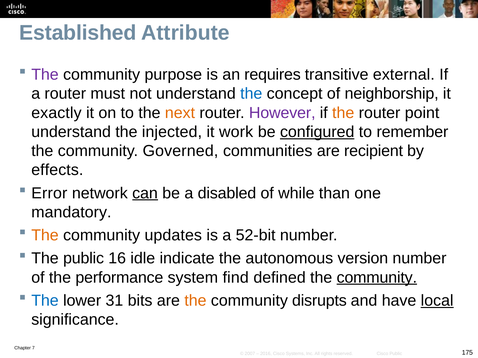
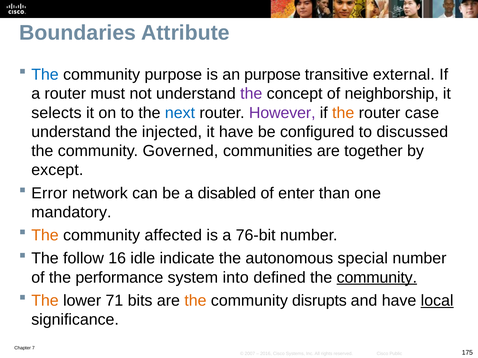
Established: Established -> Boundaries (78, 33)
The colour: purple -> blue (45, 75)
an requires: requires -> purpose (273, 75)
the colour: blue -> purple (251, 94)
exactly: exactly -> selects (56, 113)
next colour: orange -> blue (180, 113)
point: point -> case (422, 113)
it work: work -> have (236, 132)
configured underline: present -> none (317, 132)
remember: remember -> discussed (412, 132)
recipient: recipient -> together (373, 151)
effects: effects -> except (57, 170)
can underline: present -> none (145, 193)
while: while -> enter (296, 193)
updates: updates -> affected (173, 236)
52-bit: 52-bit -> 76-bit (256, 236)
The public: public -> follow (83, 259)
version: version -> special (363, 259)
find: find -> into (236, 278)
The colour: blue -> orange (45, 301)
31: 31 -> 71 (114, 301)
